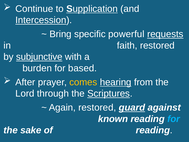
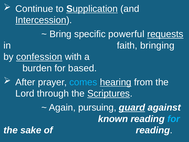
faith restored: restored -> bringing (157, 45)
subjunctive: subjunctive -> confession (39, 57)
comes colour: yellow -> light blue (83, 82)
Again restored: restored -> pursuing (97, 107)
